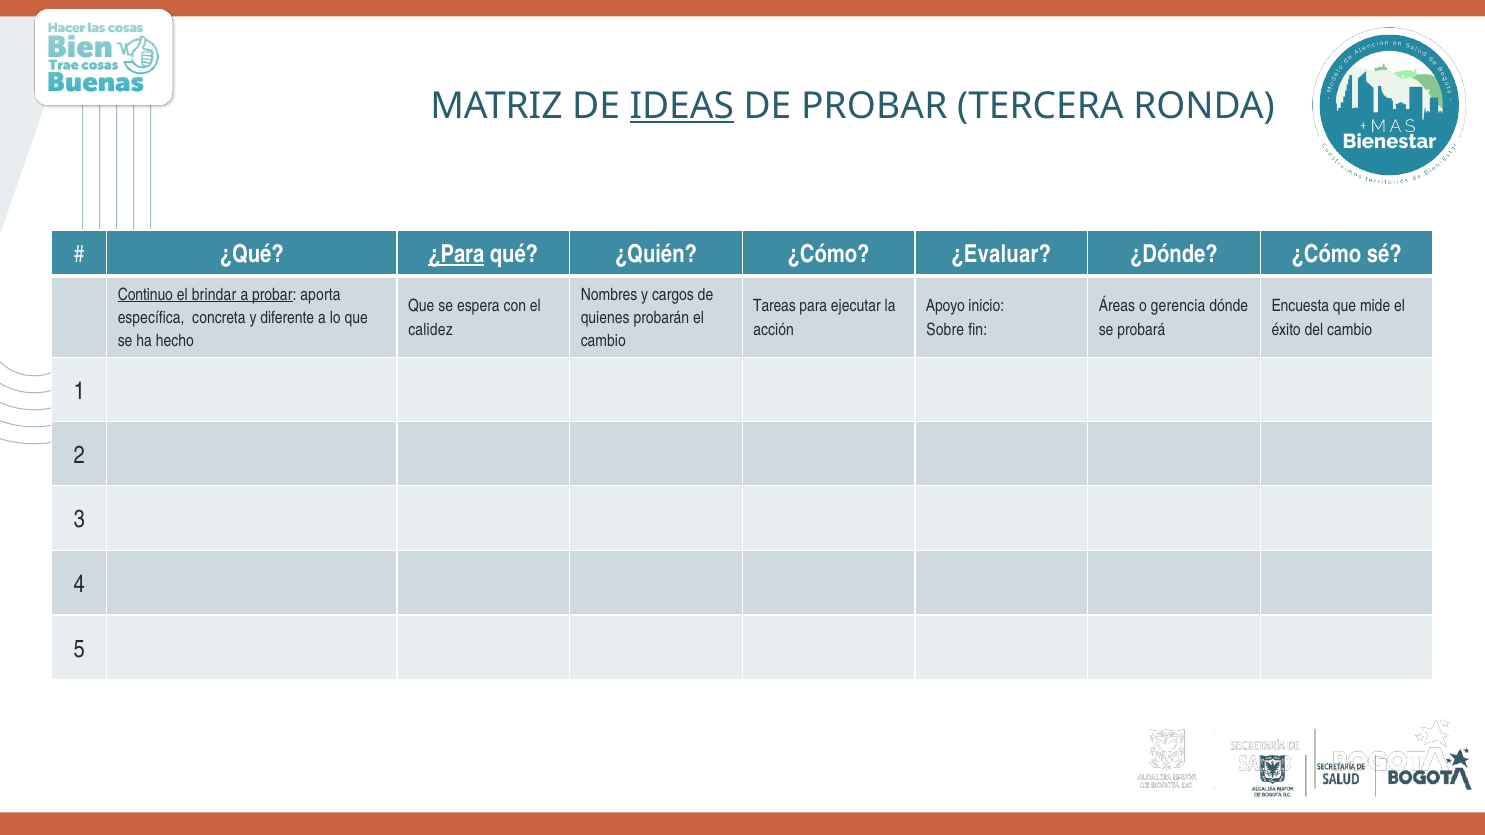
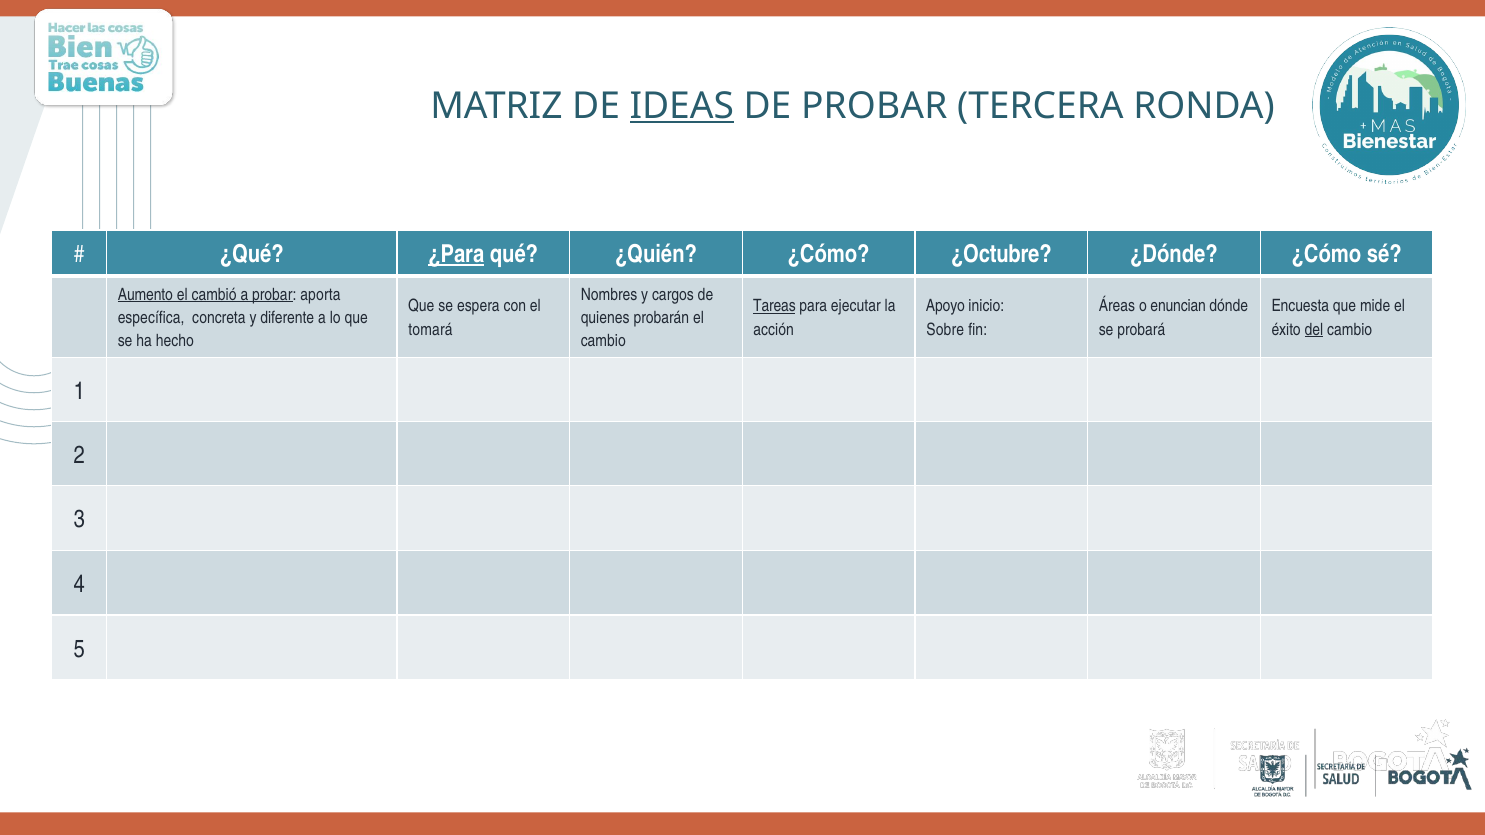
¿Evaluar: ¿Evaluar -> ¿Octubre (1001, 255)
Continuo: Continuo -> Aumento (145, 295)
brindar: brindar -> cambió (214, 295)
Tareas underline: none -> present (774, 306)
gerencia: gerencia -> enuncian (1178, 306)
calidez: calidez -> tomará (431, 330)
del underline: none -> present (1314, 330)
